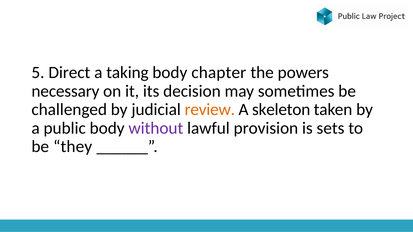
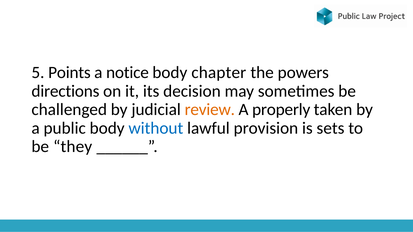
Direct: Direct -> Points (69, 73)
taking: taking -> notice (127, 73)
necessary: necessary -> directions (65, 91)
skeleton: skeleton -> properly (281, 110)
without colour: purple -> blue (156, 128)
